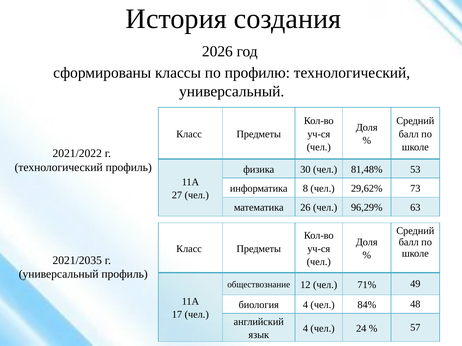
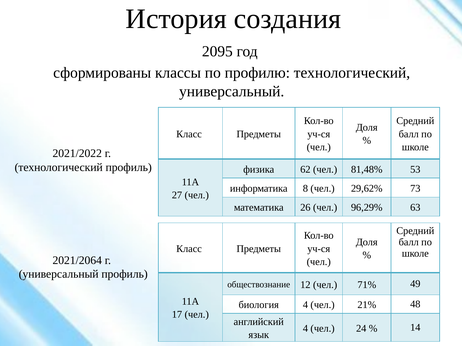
2026: 2026 -> 2095 (217, 51)
30: 30 -> 62 (305, 170)
2021/2035: 2021/2035 -> 2021/2064 (77, 261)
84%: 84% -> 21% (367, 305)
57: 57 -> 14 (415, 328)
